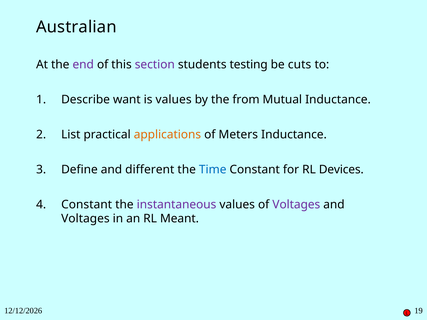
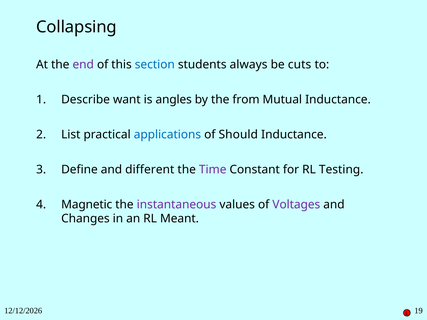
Australian: Australian -> Collapsing (76, 27)
section colour: purple -> blue (155, 65)
testing: testing -> always (249, 65)
is values: values -> angles (174, 100)
applications colour: orange -> blue (167, 135)
Meters: Meters -> Should (238, 135)
Time colour: blue -> purple (213, 170)
Devices: Devices -> Testing (341, 170)
4 Constant: Constant -> Magnetic (87, 205)
Voltages: Voltages -> Changes (85, 219)
